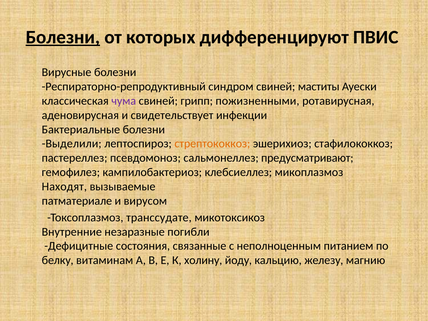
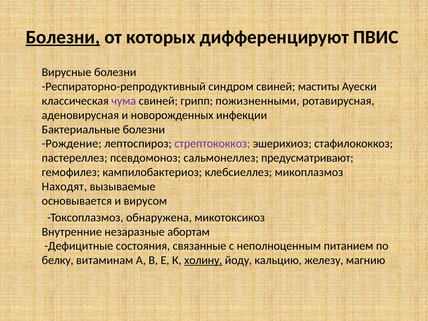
свидетельствует: свидетельствует -> новорожденных (172, 115)
Выделили: Выделили -> Рождение (72, 144)
стрептококкоз colour: orange -> purple (212, 144)
патматериале: патматериале -> основывается (77, 201)
транссудате: транссудате -> обнаружена (159, 217)
погибли: погибли -> абортам (189, 232)
холину underline: none -> present (203, 260)
